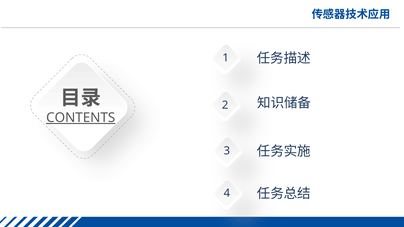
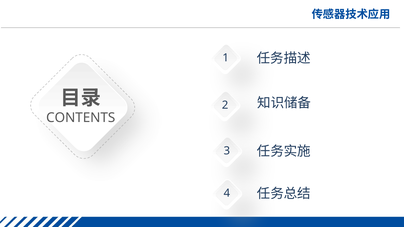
CONTENTS underline: present -> none (81, 118)
